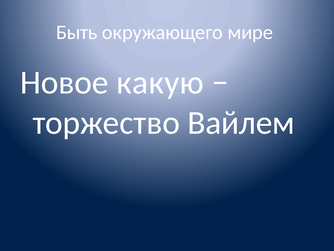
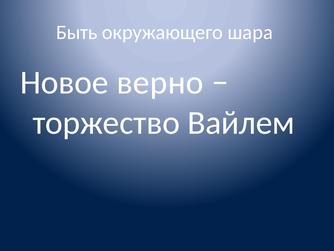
мире: мире -> шара (250, 32)
какую: какую -> верно (160, 82)
